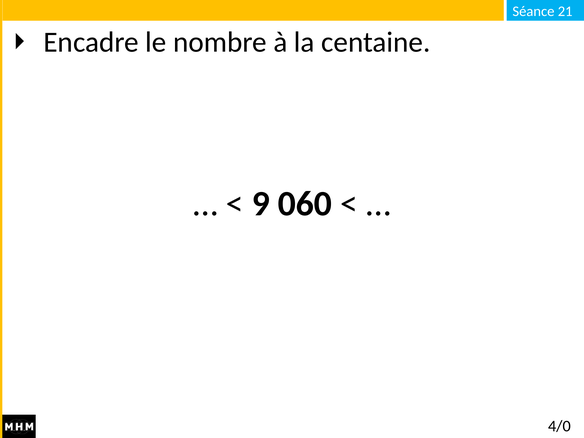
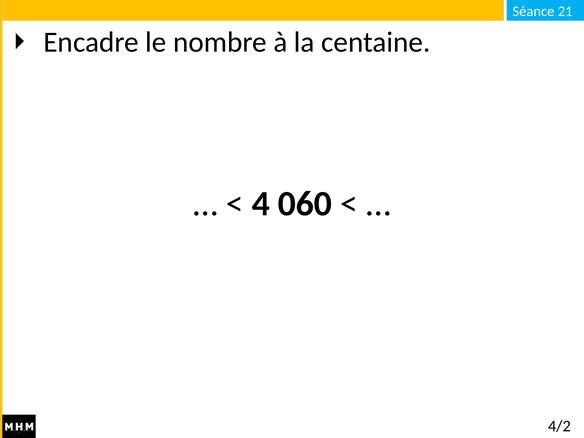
9: 9 -> 4 (261, 204)
4/0: 4/0 -> 4/2 (559, 426)
